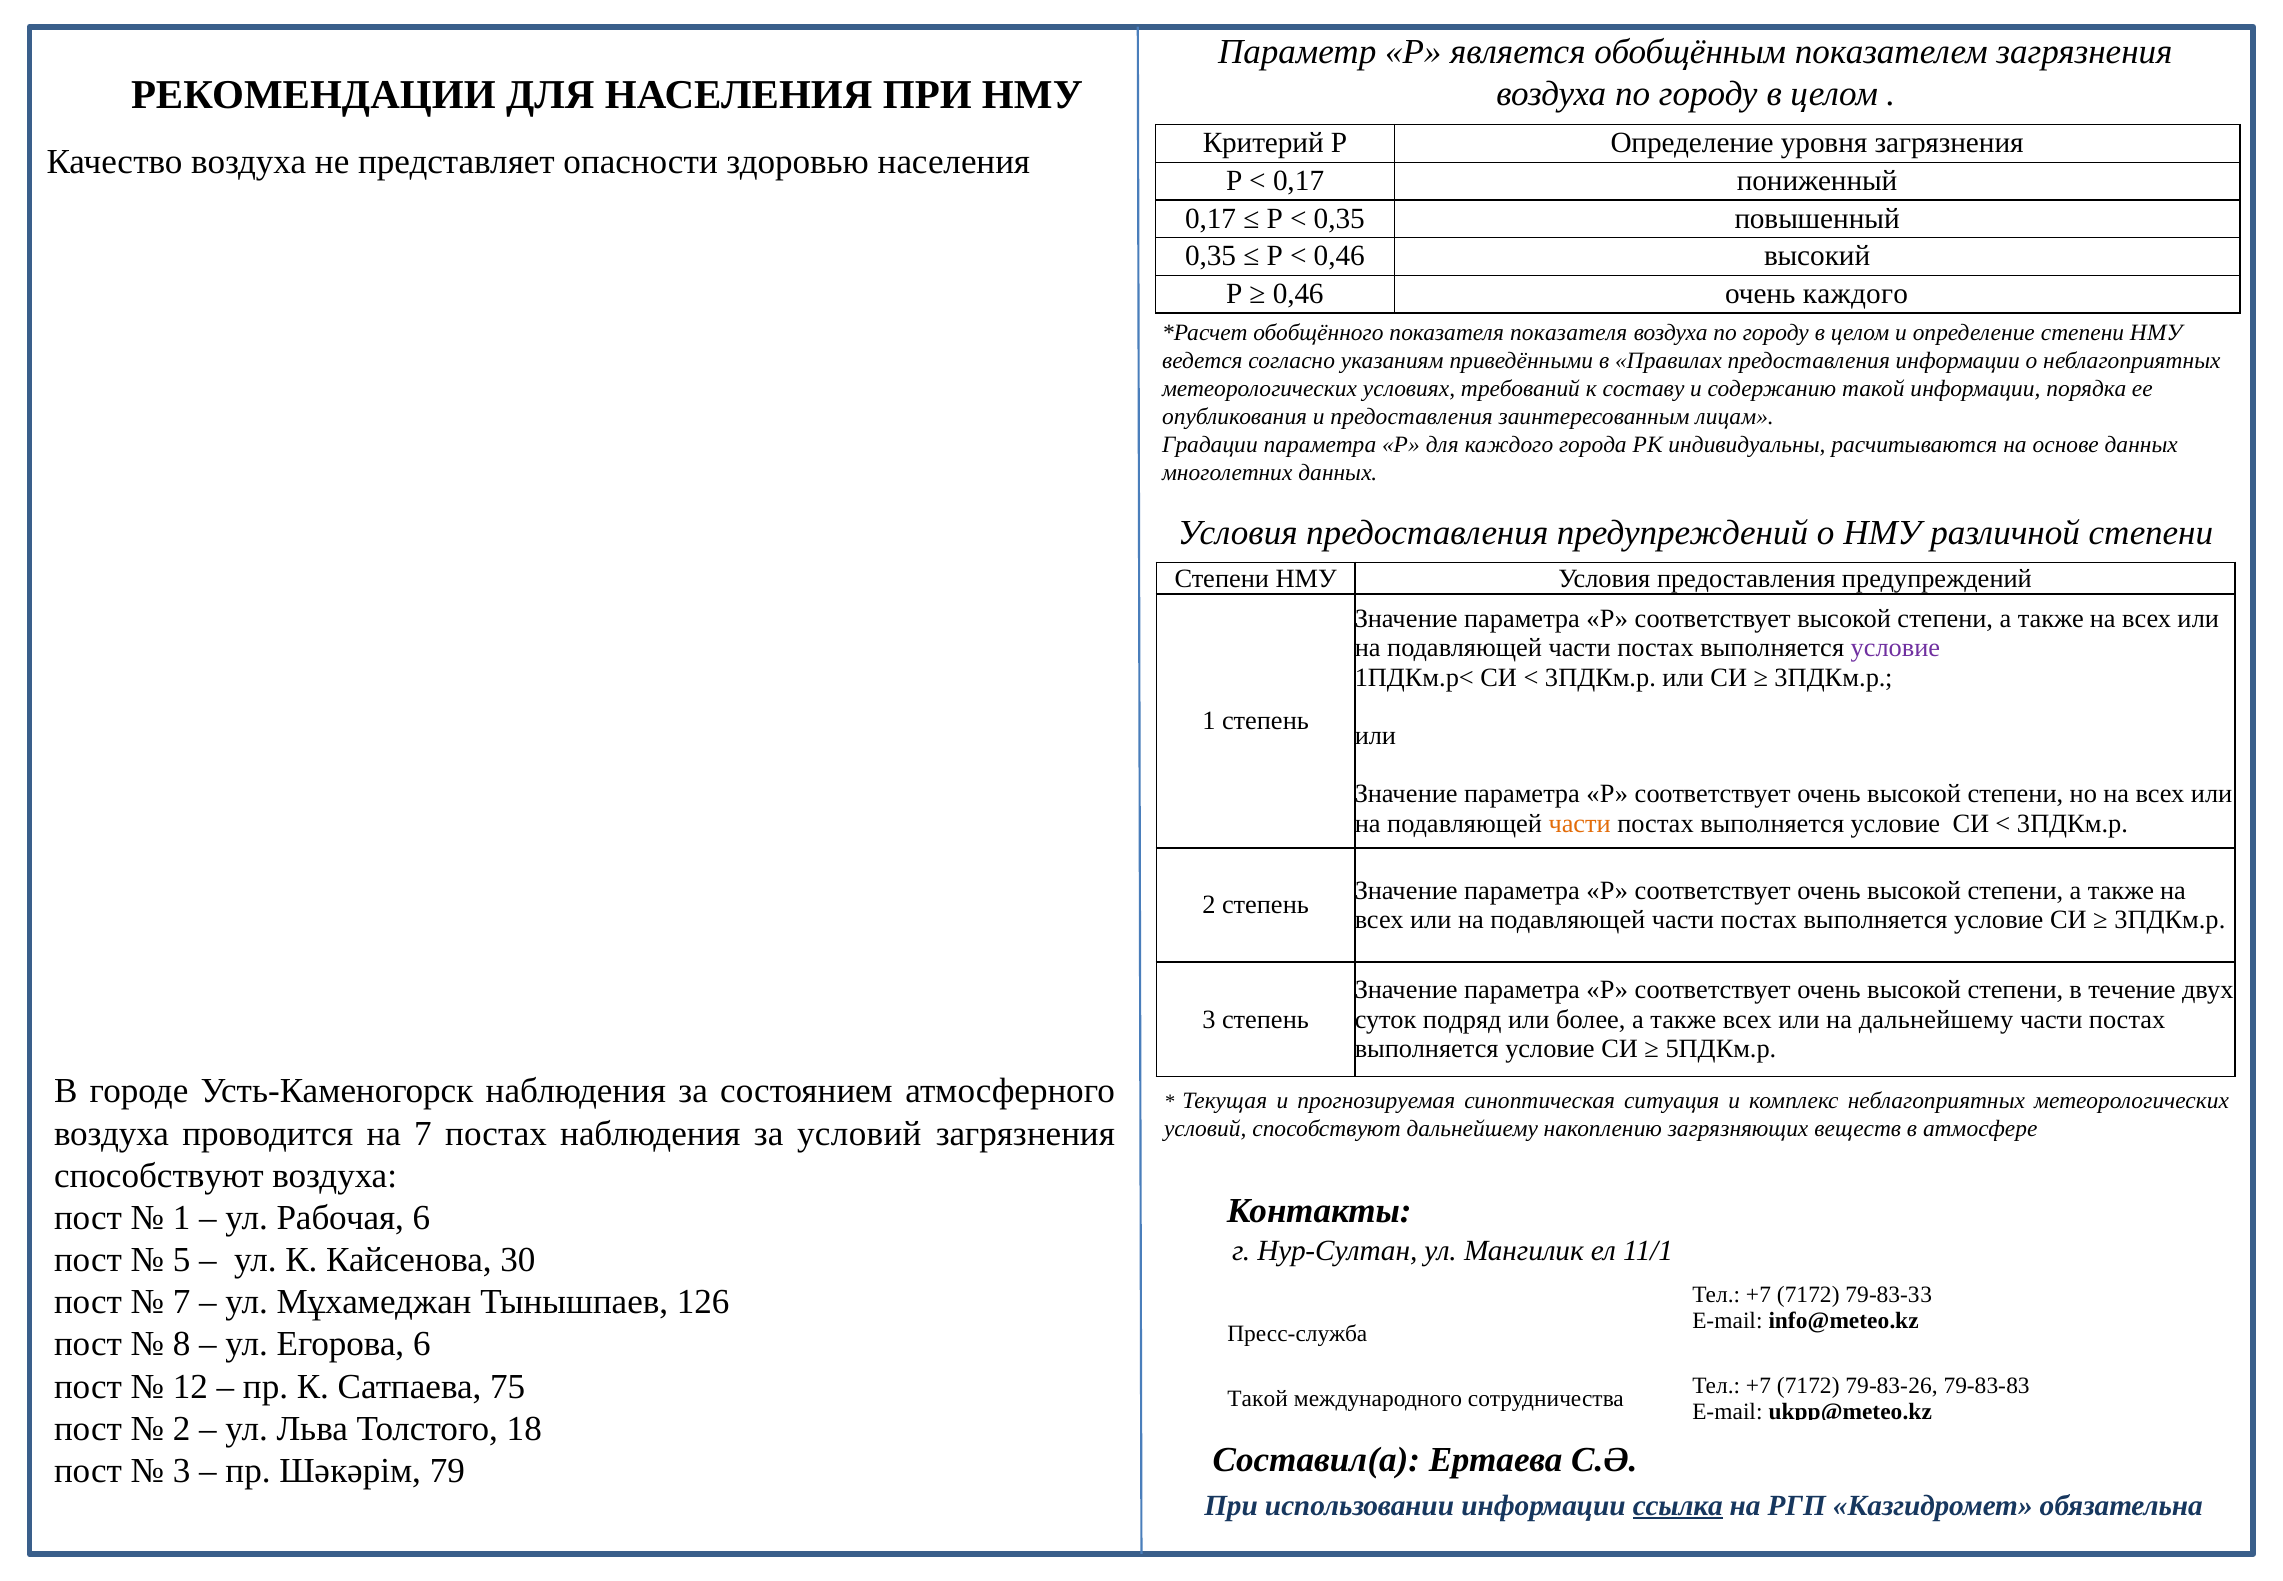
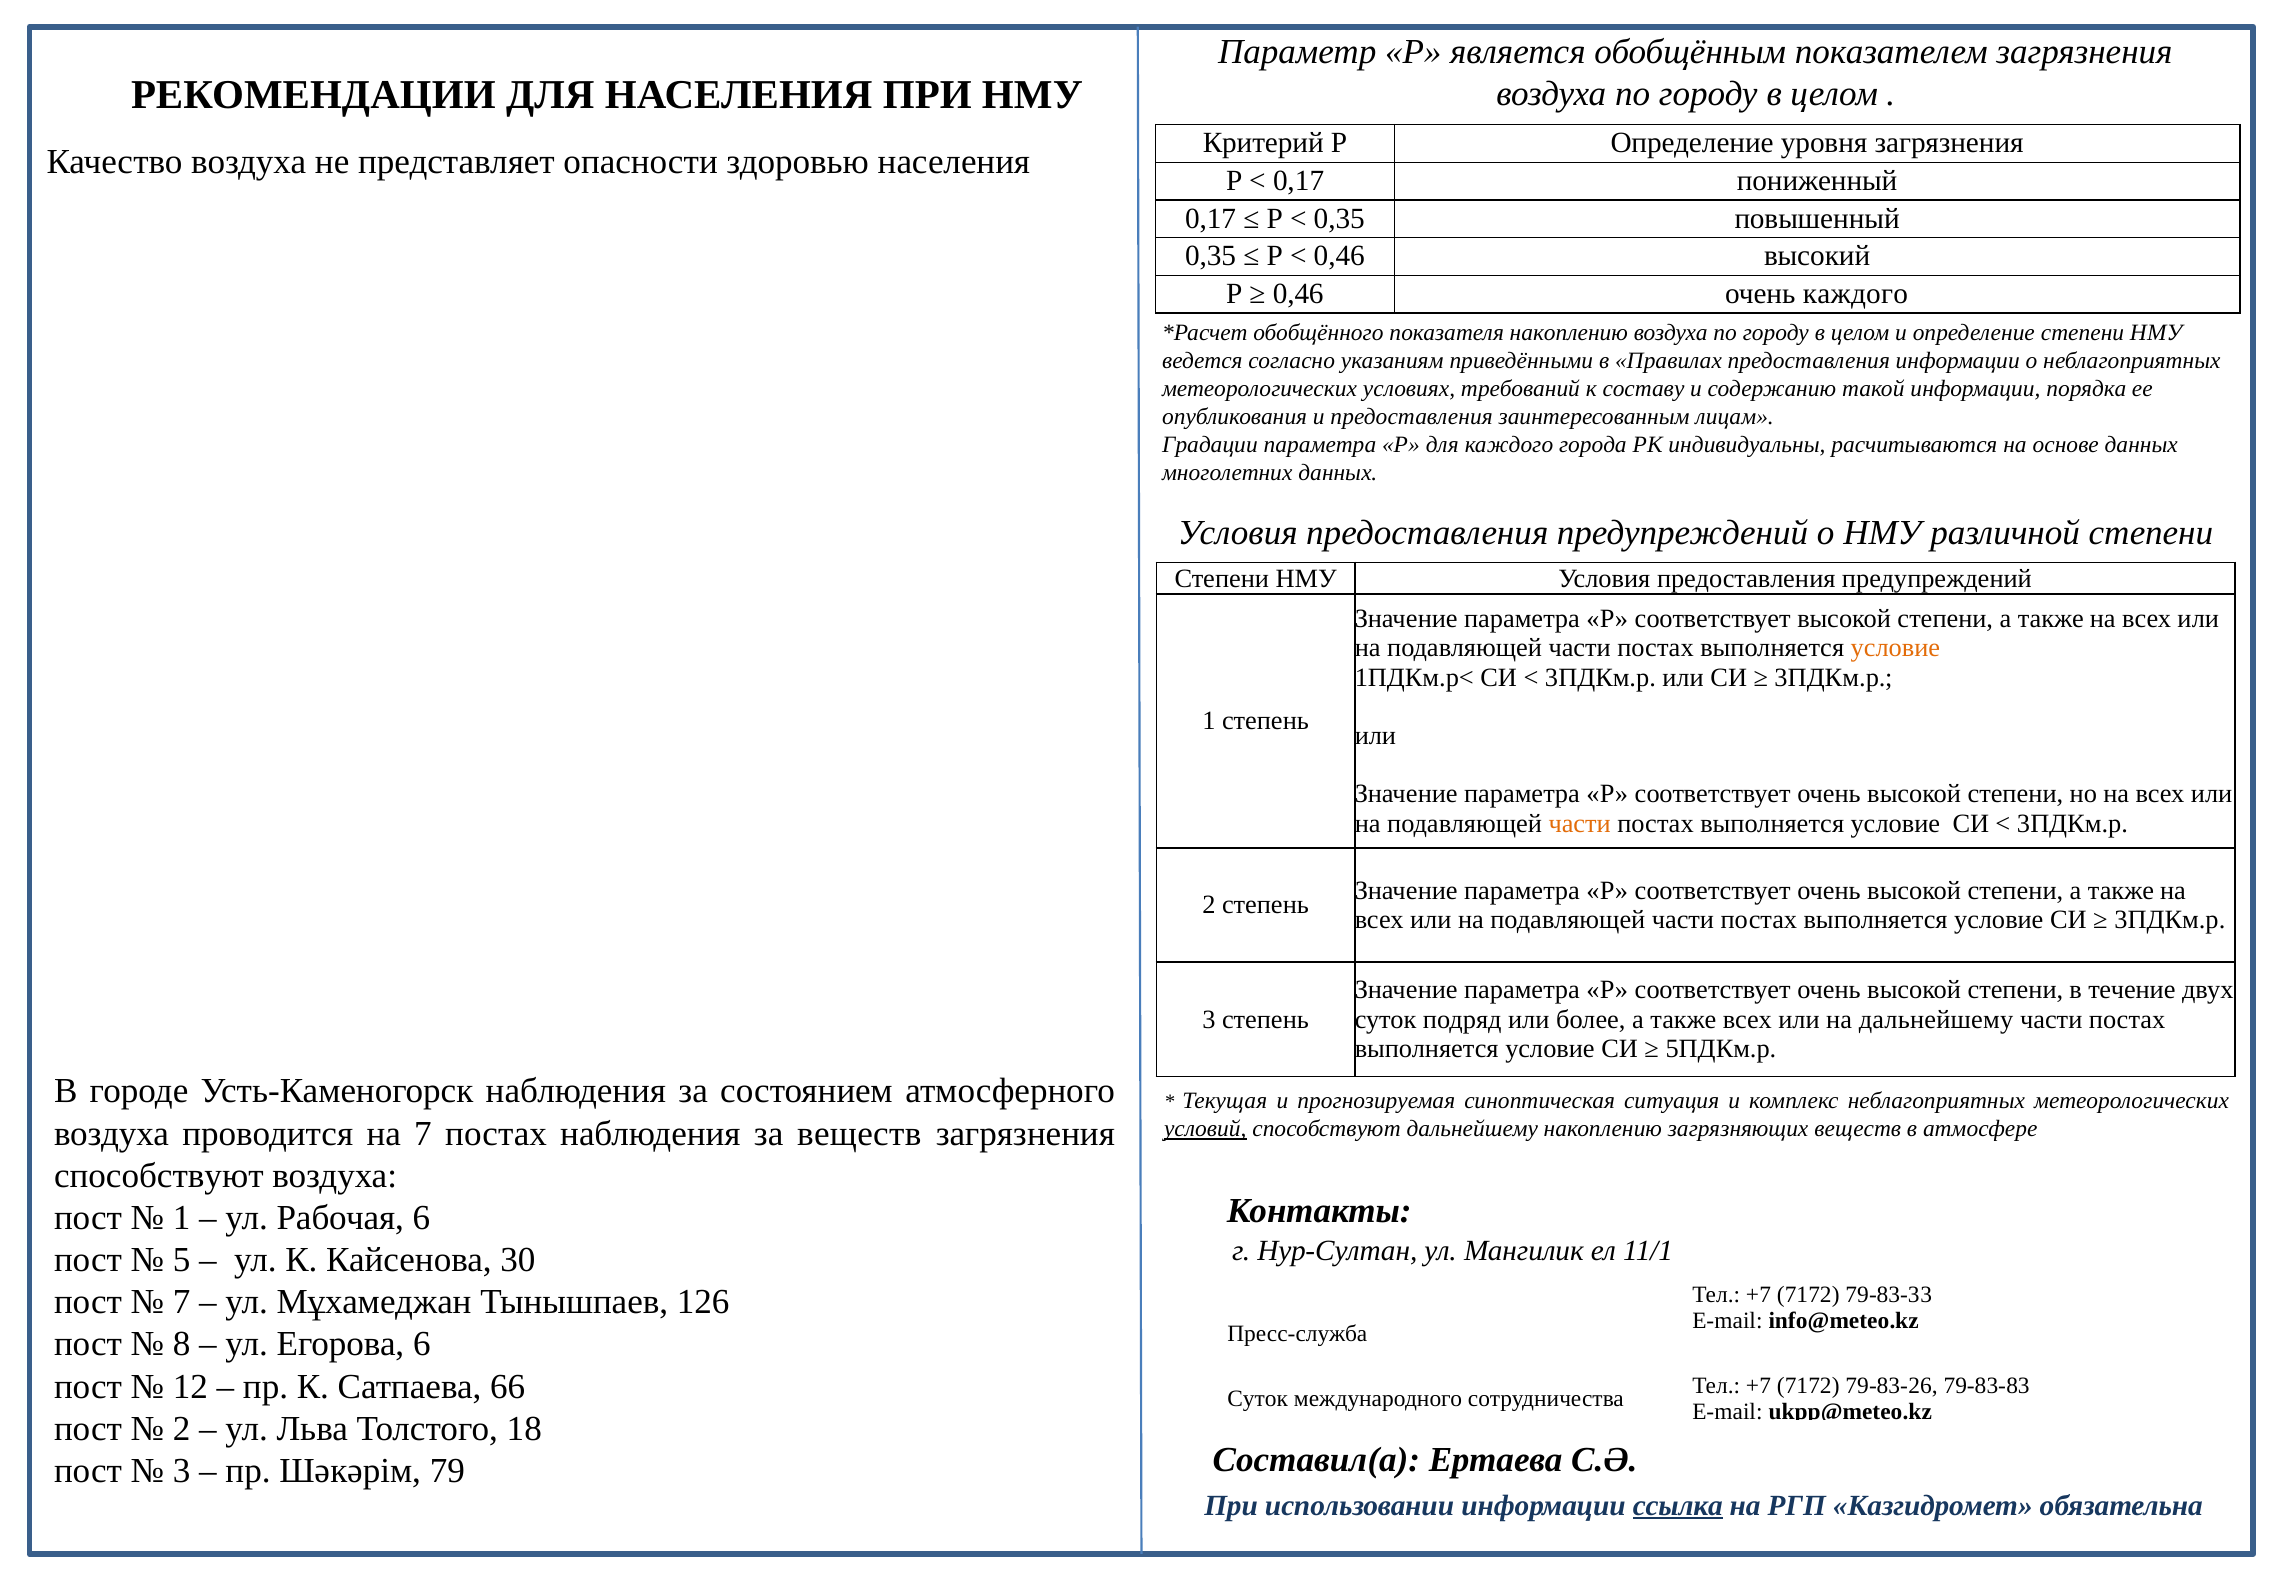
показателя показателя: показателя -> накоплению (1569, 333)
условие colour: purple -> orange (1895, 648)
за условий: условий -> веществ (859, 1133)
условий underline: none -> present (1205, 1129)
75: 75 -> 66 (508, 1386)
Такой: Такой -> Суток (1258, 1399)
